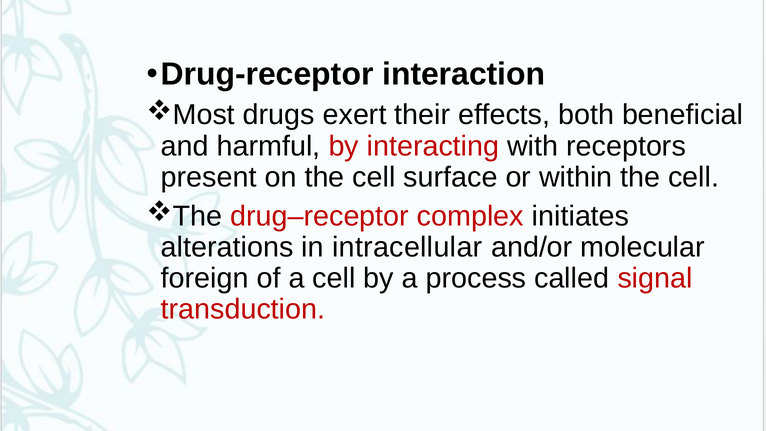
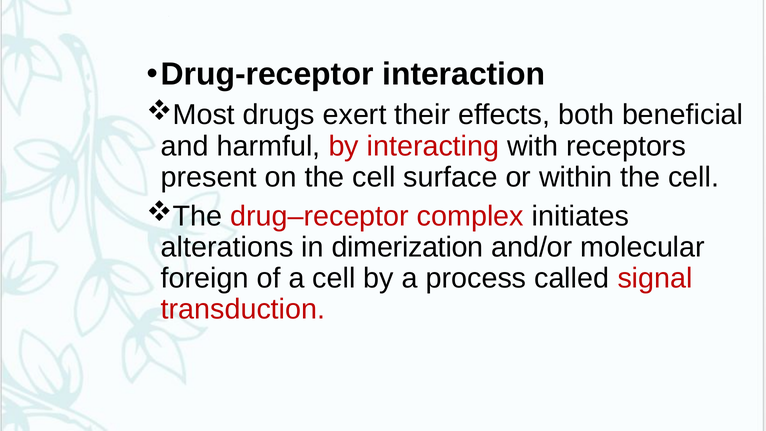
intracellular: intracellular -> dimerization (408, 247)
